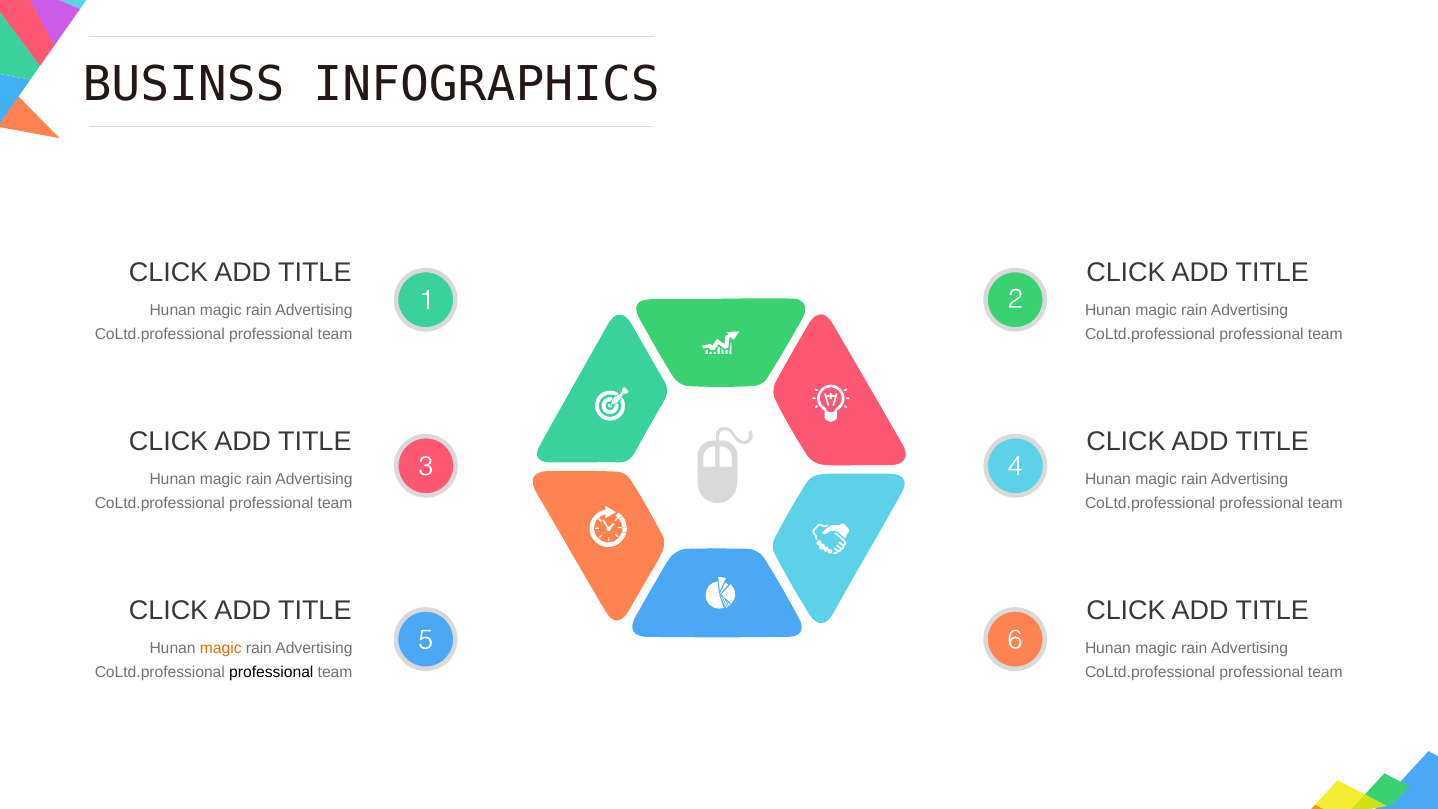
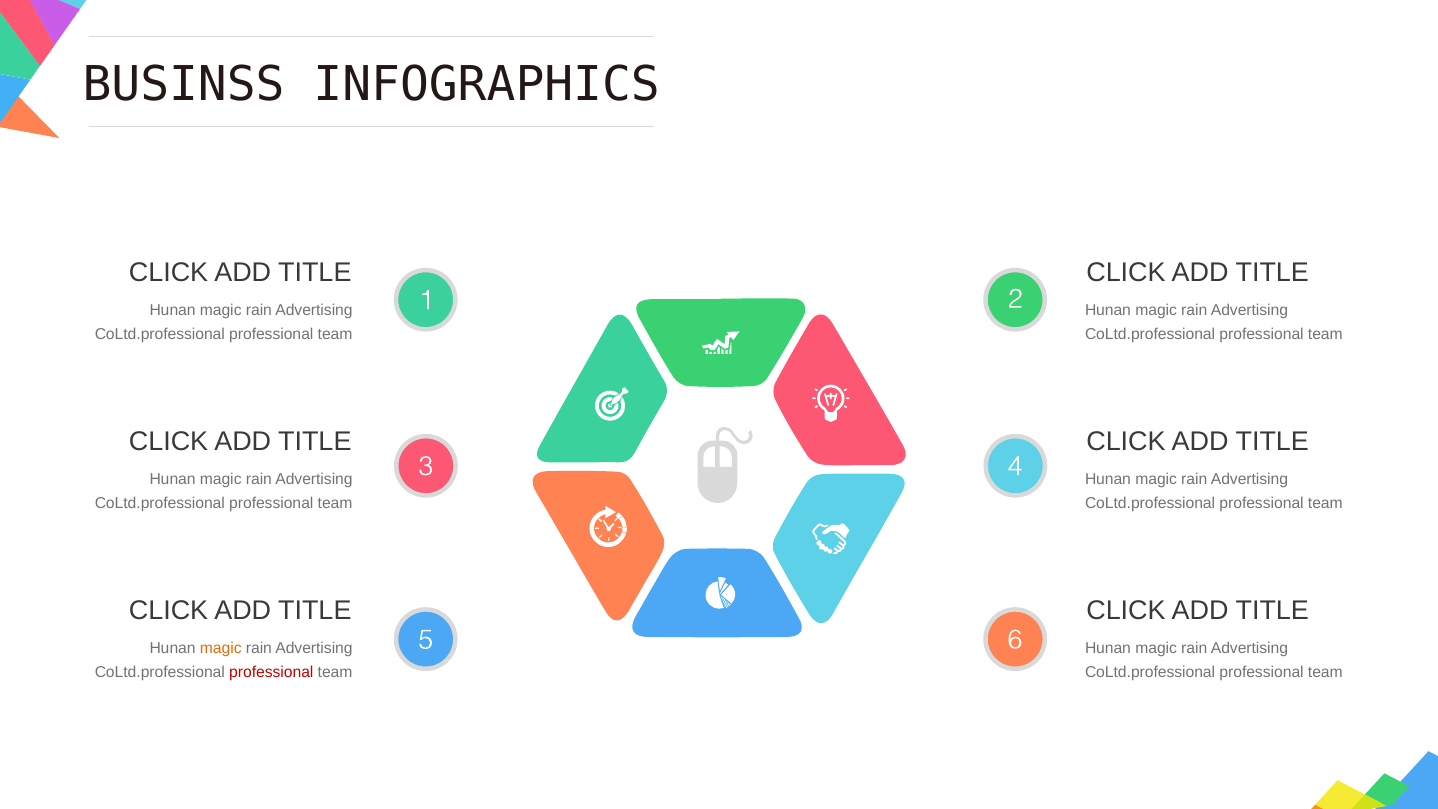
professional colour: black -> red (271, 673)
